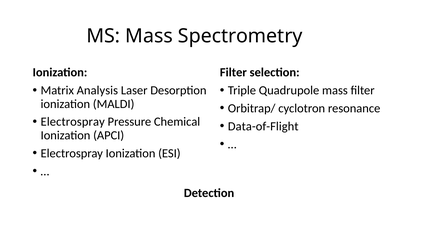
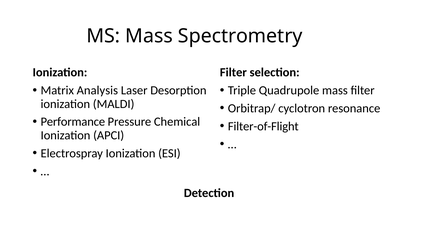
Electrospray: Electrospray -> Performance (73, 122)
Data-of-Flight: Data-of-Flight -> Filter-of-Flight (263, 126)
